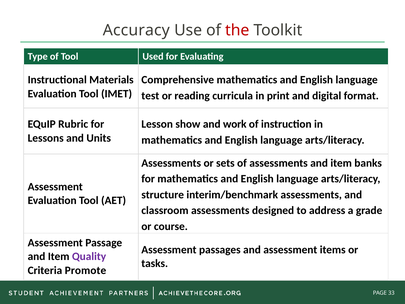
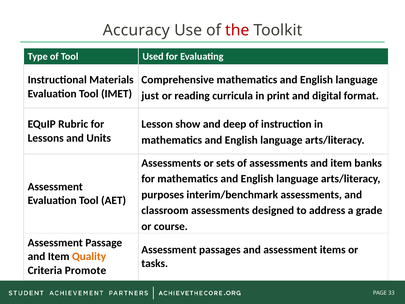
test: test -> just (150, 96)
work: work -> deep (235, 124)
structure: structure -> purposes (163, 195)
Quality colour: purple -> orange (89, 256)
